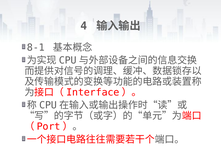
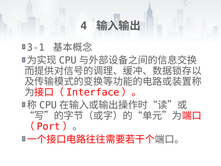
8-1: 8-1 -> 3-1 (36, 47)
